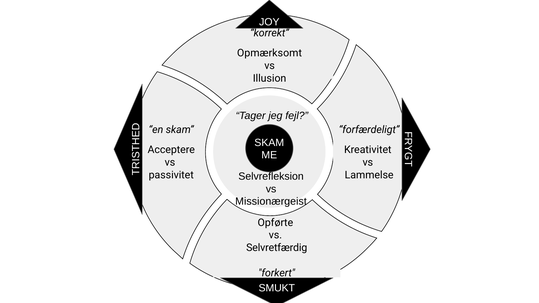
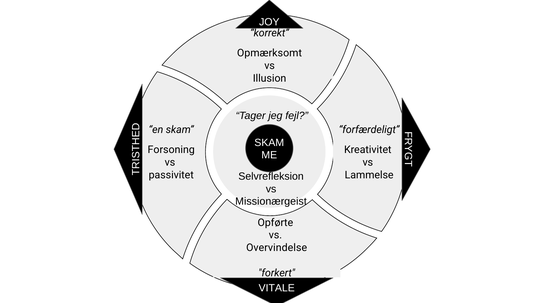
Acceptere: Acceptere -> Forsoning (171, 150)
Selvretfærdig: Selvretfærdig -> Overvindelse (277, 248)
SMUKT: SMUKT -> VITALE (277, 288)
